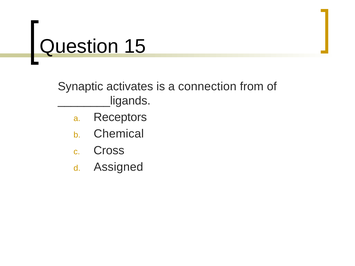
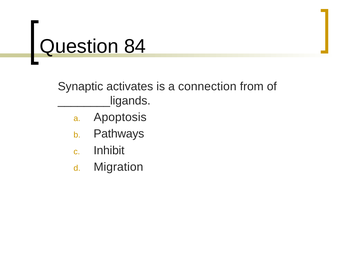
15: 15 -> 84 (135, 46)
Receptors: Receptors -> Apoptosis (120, 117)
Chemical: Chemical -> Pathways (119, 134)
Cross: Cross -> Inhibit (109, 151)
Assigned: Assigned -> Migration (118, 167)
